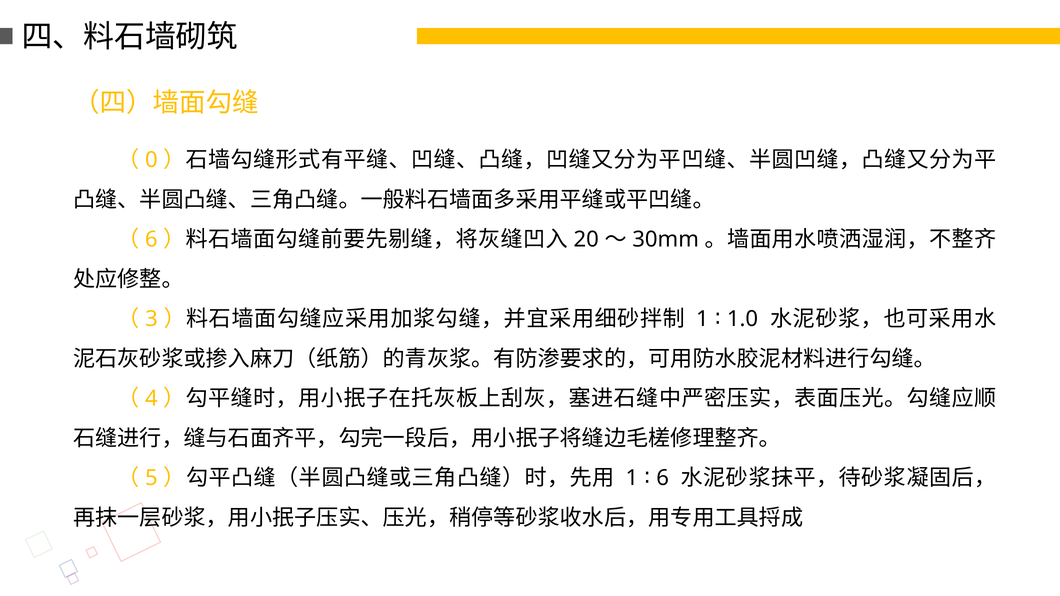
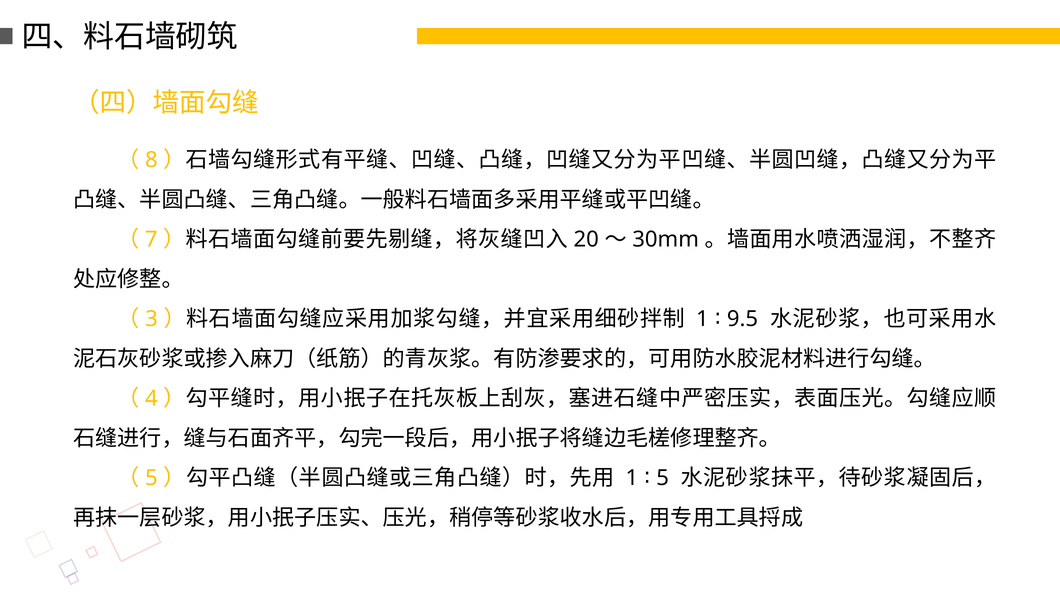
0: 0 -> 8 (151, 160)
6: 6 -> 7 (151, 240)
1.0: 1.0 -> 9.5 (743, 319)
1 6: 6 -> 5 (663, 478)
